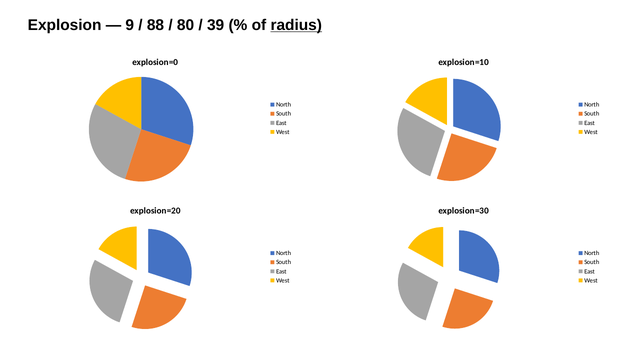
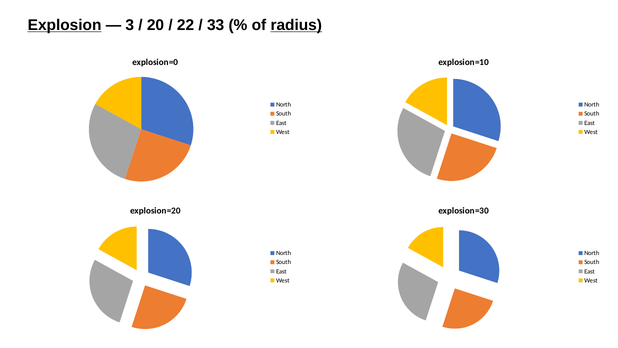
Explosion underline: none -> present (65, 25)
9: 9 -> 3 (130, 25)
88: 88 -> 20 (156, 25)
80: 80 -> 22 (186, 25)
39: 39 -> 33 (216, 25)
